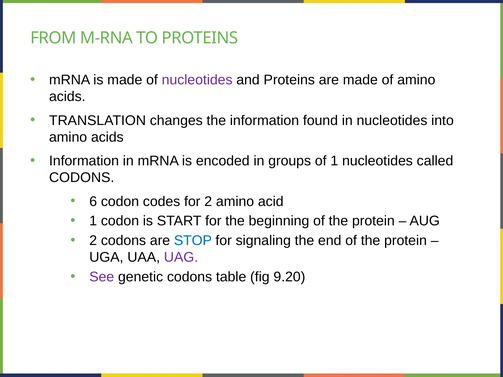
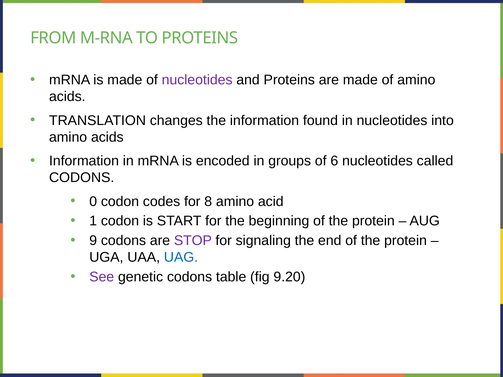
of 1: 1 -> 6 (334, 161)
6: 6 -> 0 (93, 202)
for 2: 2 -> 8 (208, 202)
2: 2 -> 9 (93, 241)
STOP colour: blue -> purple (193, 241)
UAG colour: purple -> blue (181, 257)
